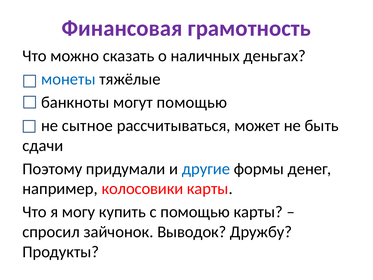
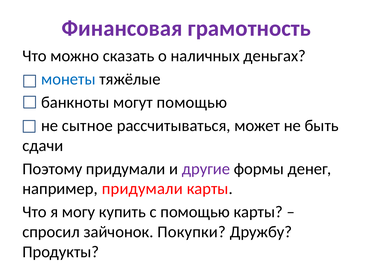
другие colour: blue -> purple (206, 169)
например колосовики: колосовики -> придумали (142, 189)
Выводок: Выводок -> Покупки (192, 232)
